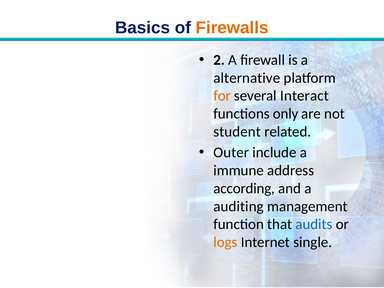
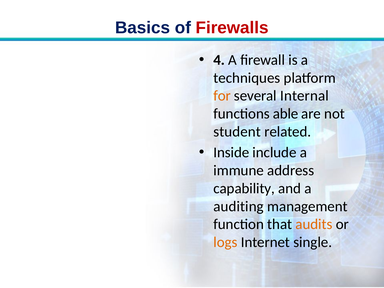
Firewalls colour: orange -> red (232, 28)
2: 2 -> 4 (219, 60)
alternative: alternative -> techniques (247, 78)
Interact: Interact -> Internal (304, 96)
only: only -> able (286, 114)
Outer: Outer -> Inside (231, 153)
according: according -> capability (244, 188)
audits colour: blue -> orange (314, 224)
